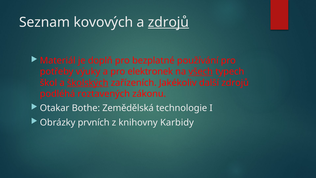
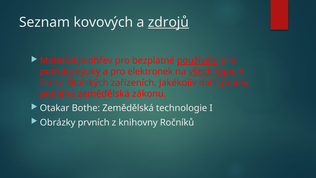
doplň: doplň -> ohřev (100, 61)
používání underline: none -> present (198, 61)
školských underline: present -> none (88, 83)
další zdrojů: zdrojů -> pojmy (235, 83)
podléhá roztavených: roztavených -> zemědělská (104, 94)
Karbidy: Karbidy -> Ročníků (177, 122)
